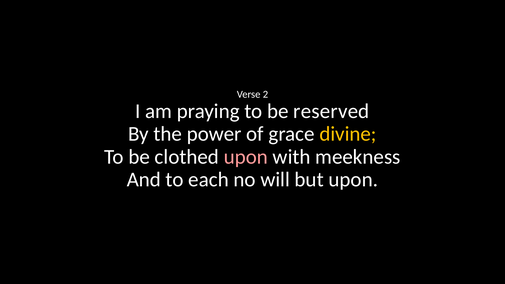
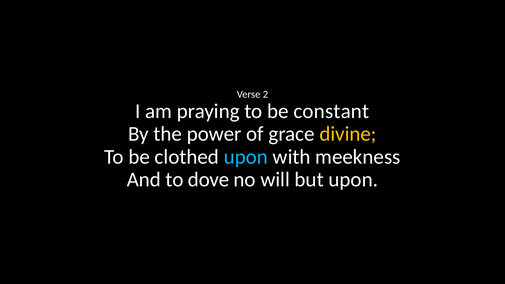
reserved: reserved -> constant (331, 111)
upon colour: pink -> light blue (246, 157)
each: each -> dove (209, 180)
